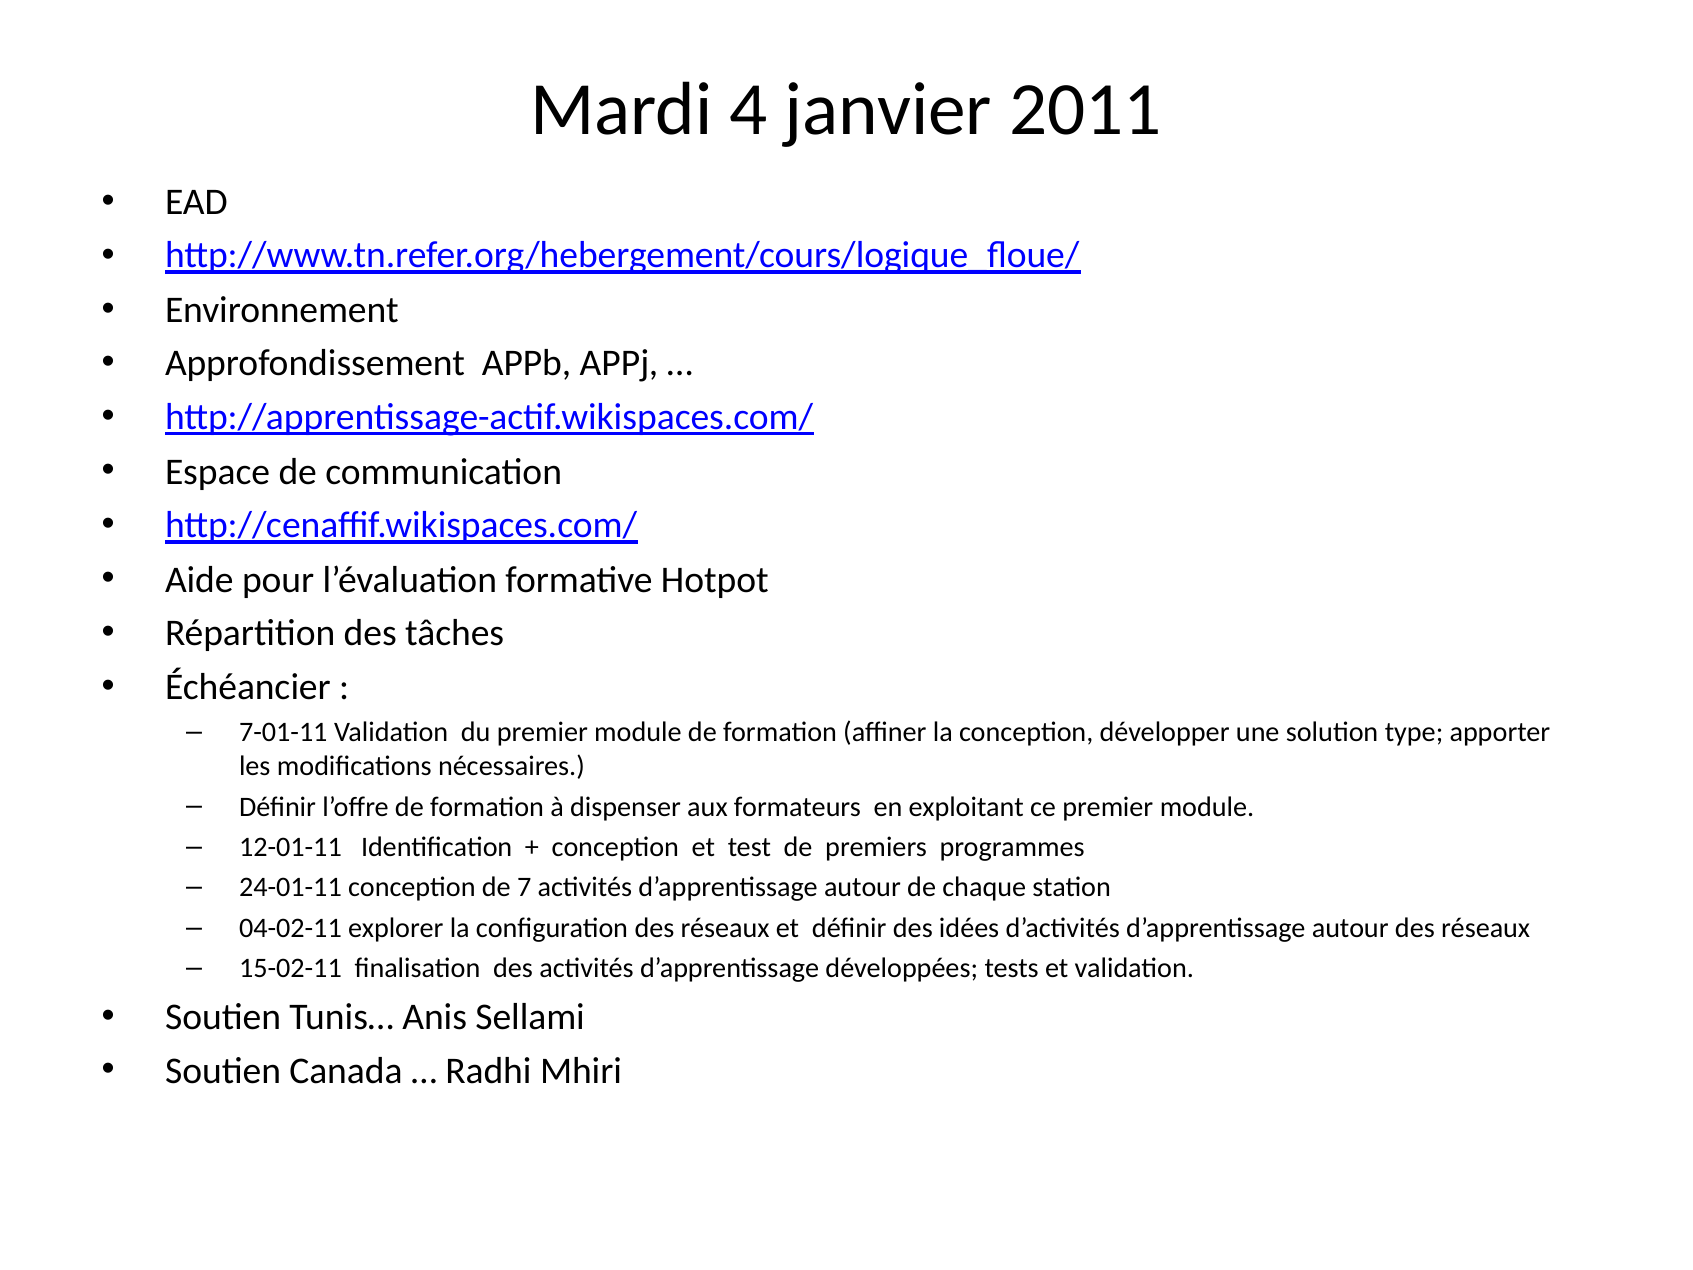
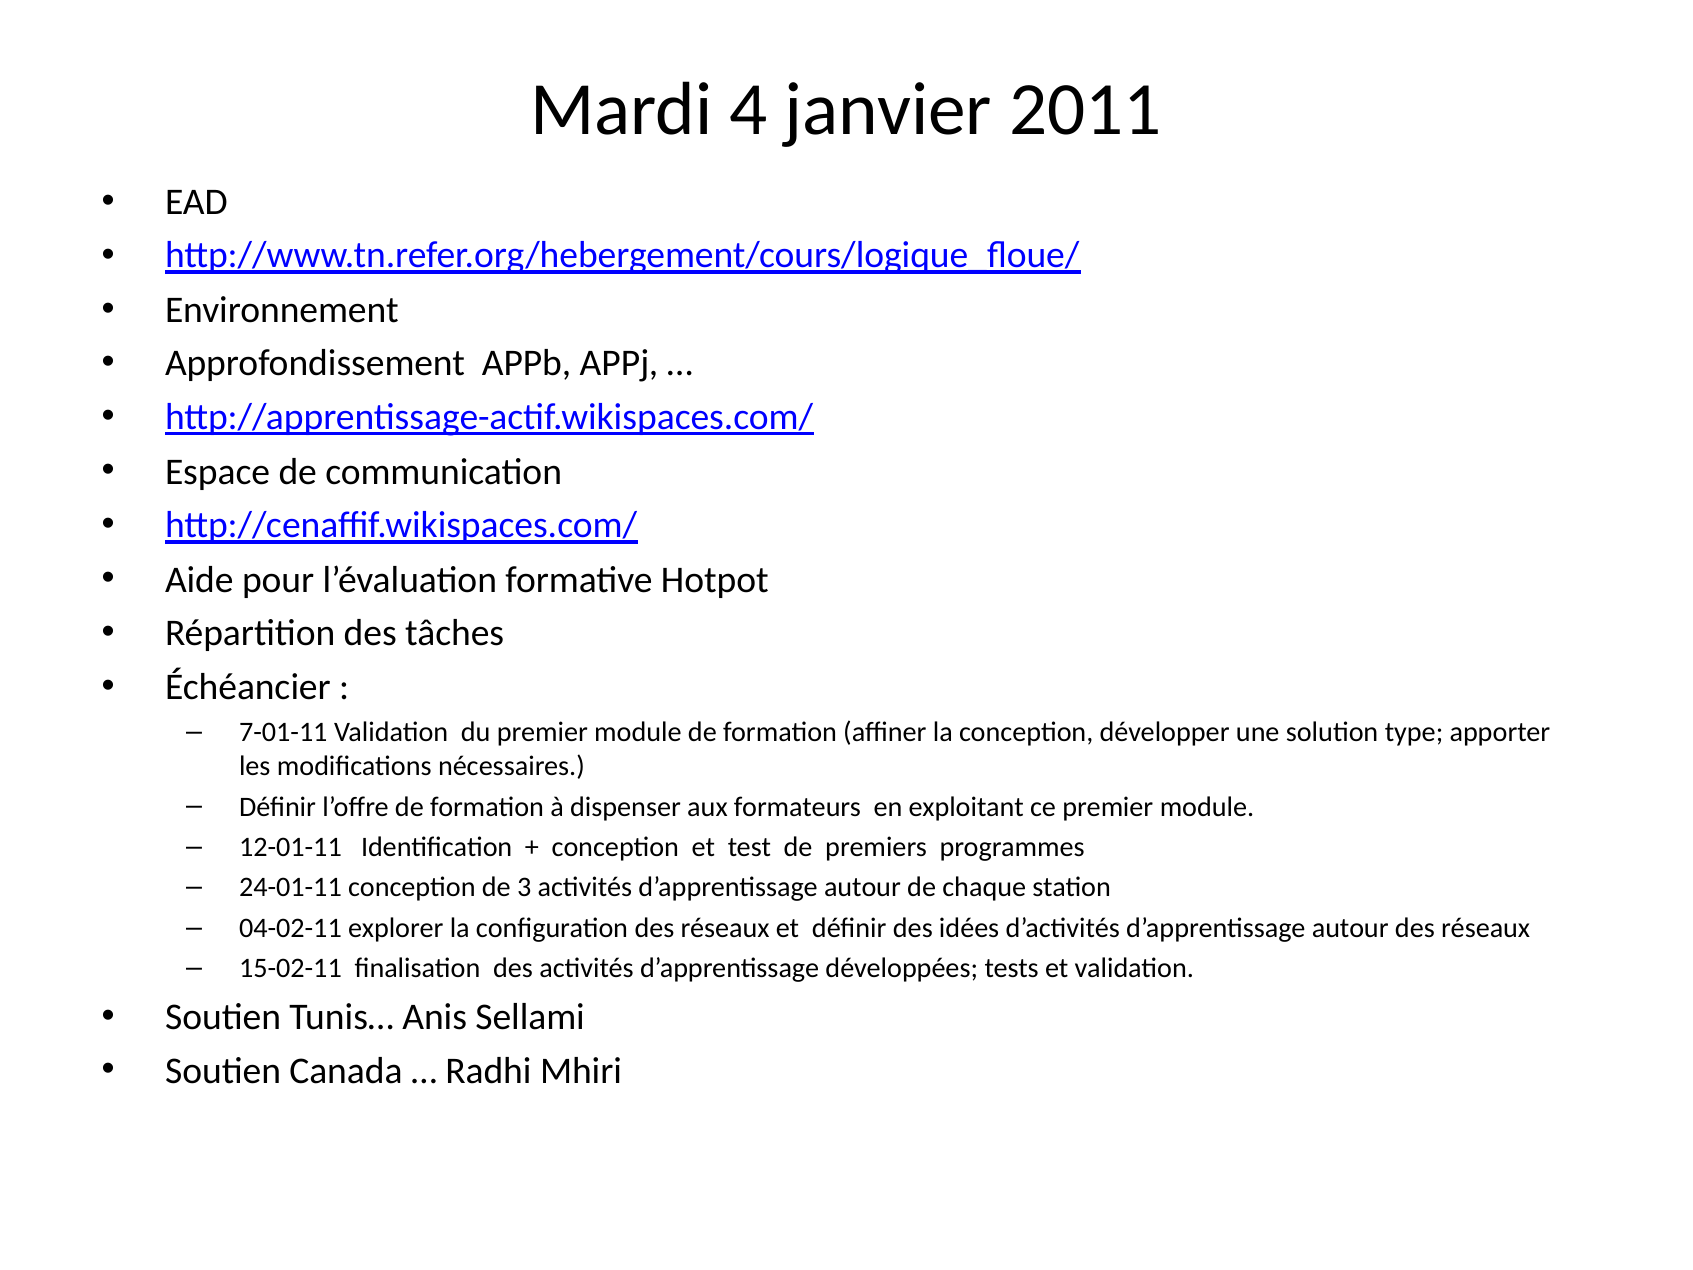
7: 7 -> 3 (524, 887)
